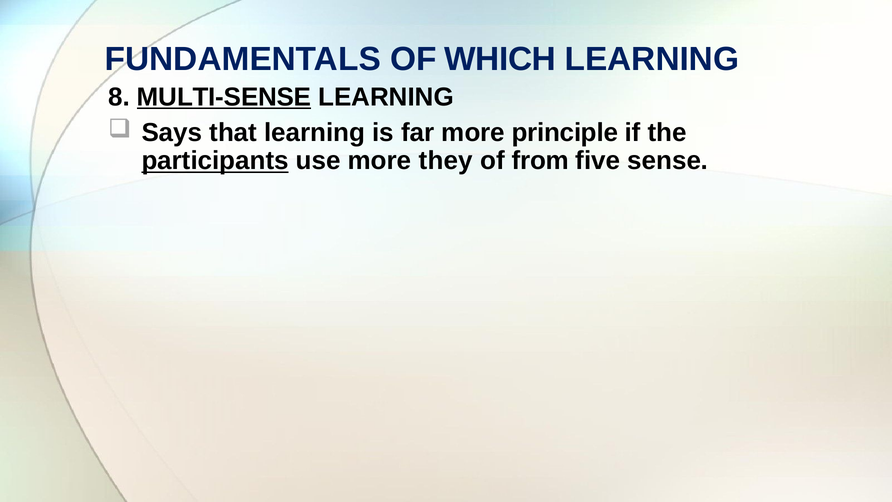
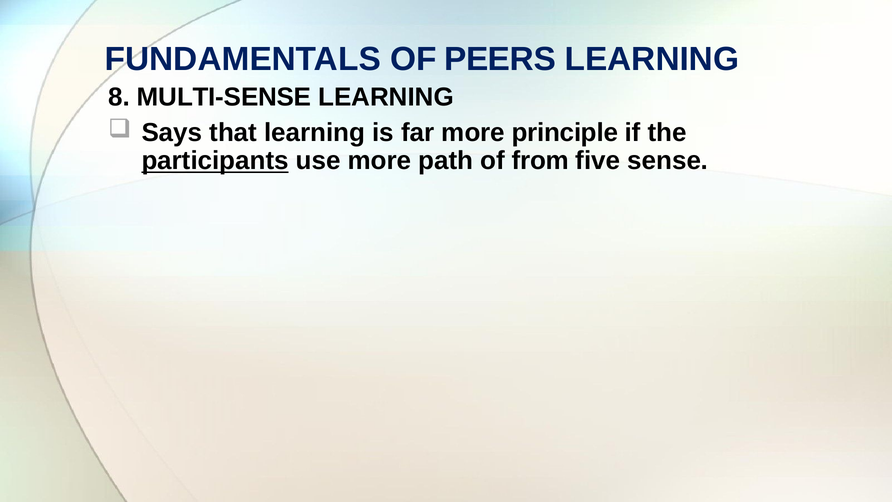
WHICH: WHICH -> PEERS (500, 59)
MULTI-SENSE underline: present -> none (224, 97)
they: they -> path (446, 161)
